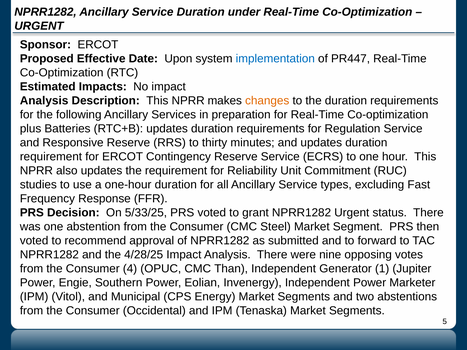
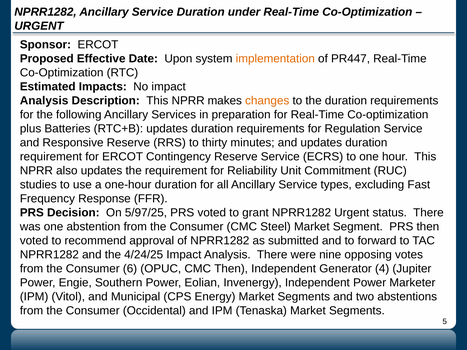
implementation colour: blue -> orange (275, 59)
5/33/25: 5/33/25 -> 5/97/25 (146, 213)
4/28/25: 4/28/25 -> 4/24/25 (144, 255)
4: 4 -> 6 (130, 269)
CMC Than: Than -> Then (231, 269)
1: 1 -> 4 (382, 269)
